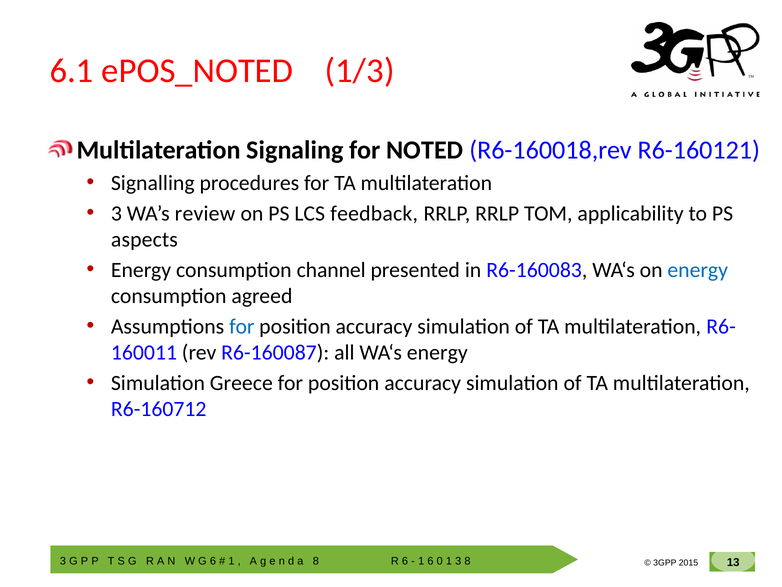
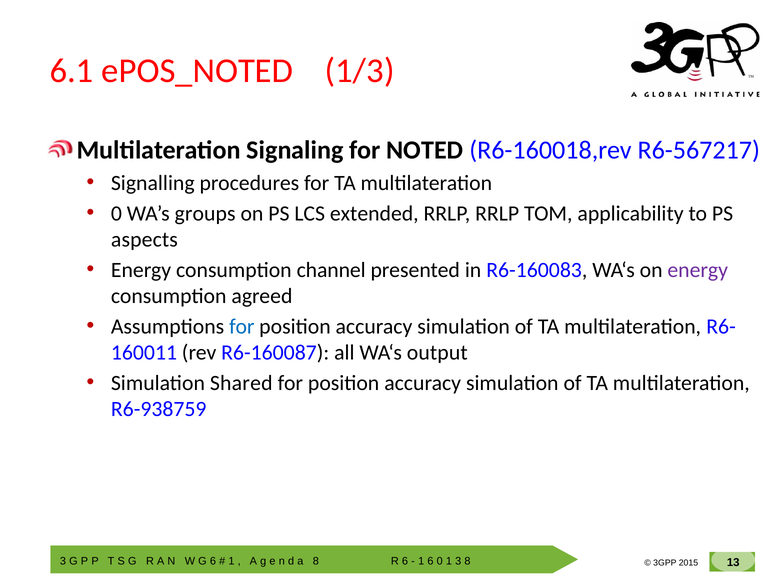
R6-160121: R6-160121 -> R6-567217 (699, 150)
3: 3 -> 0 (116, 213)
review: review -> groups (205, 213)
feedback: feedback -> extended (374, 213)
energy colour: blue -> purple (698, 270)
WA‘s energy: energy -> output (437, 352)
Greece: Greece -> Shared (241, 383)
R6-160712: R6-160712 -> R6-938759 (159, 409)
